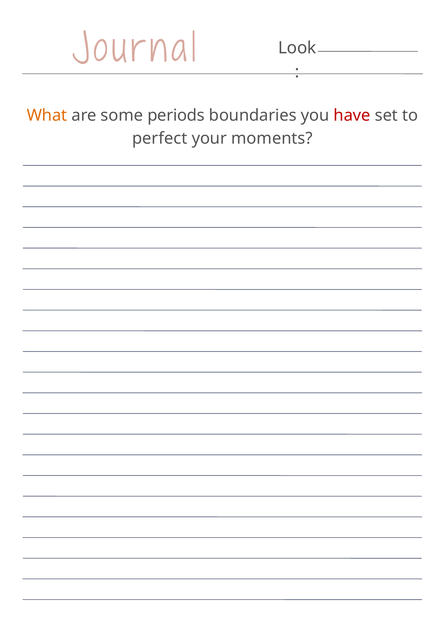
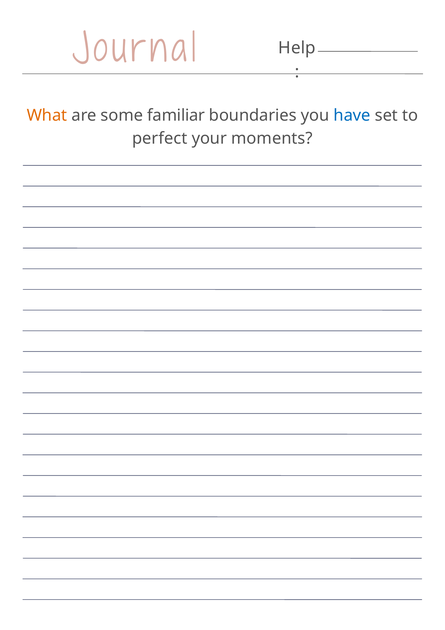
Look: Look -> Help (297, 48)
periods: periods -> familiar (176, 115)
have colour: red -> blue (352, 115)
